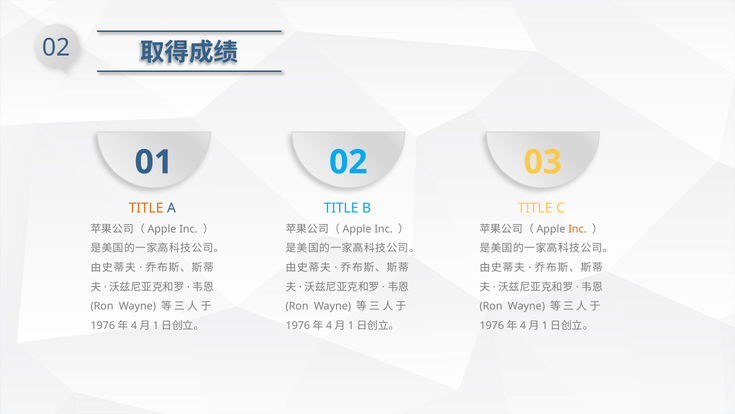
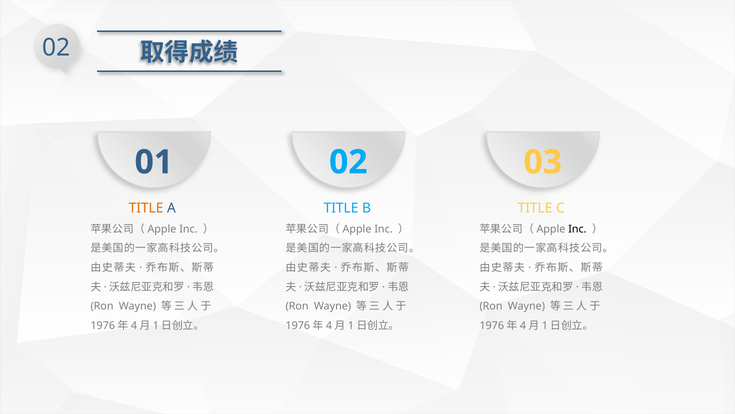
Inc colour: orange -> black (577, 229)
